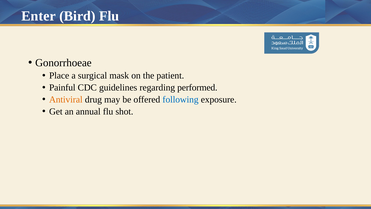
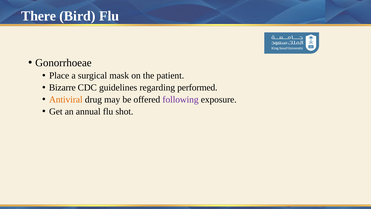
Enter: Enter -> There (39, 16)
Painful: Painful -> Bizarre (62, 87)
following colour: blue -> purple (181, 99)
